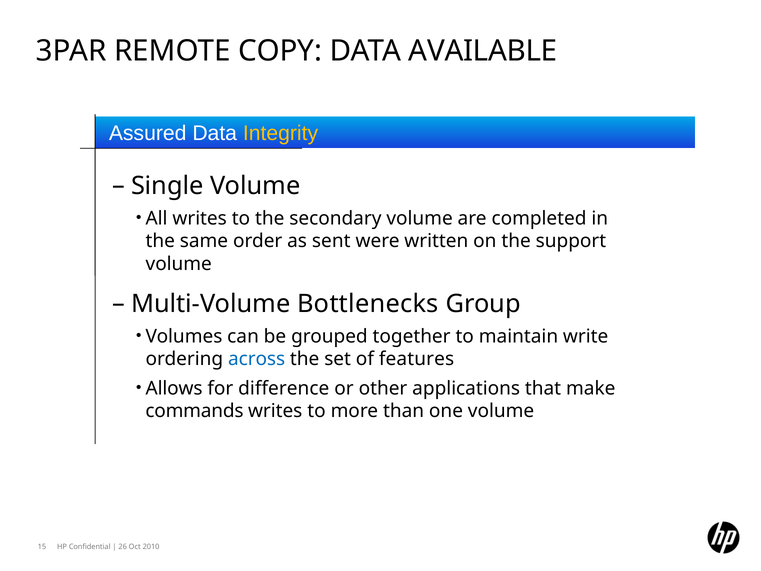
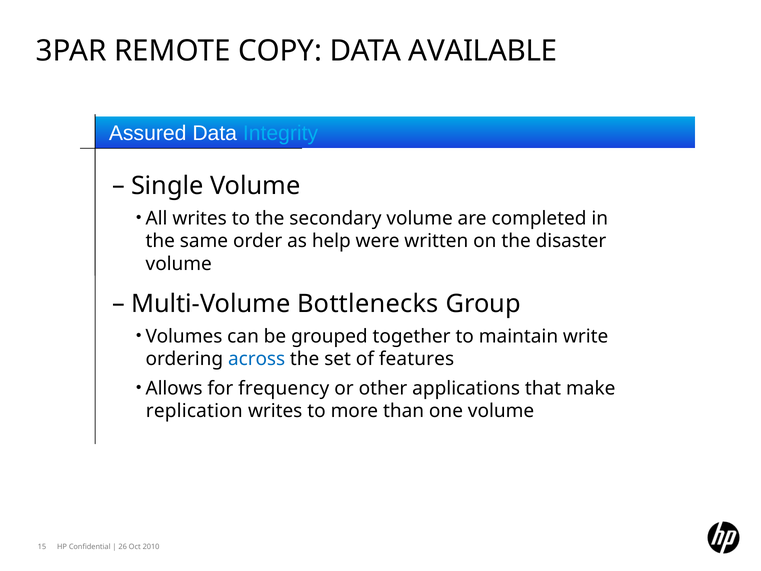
Integrity colour: yellow -> light blue (281, 133)
sent: sent -> help (331, 241)
support: support -> disaster (571, 241)
difference: difference -> frequency (284, 388)
commands: commands -> replication (194, 411)
